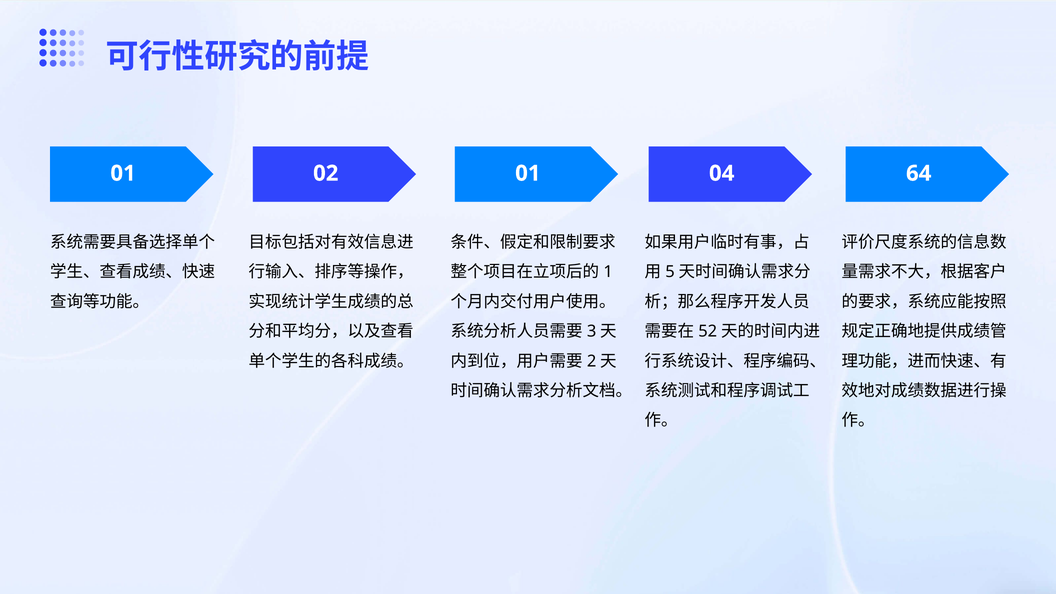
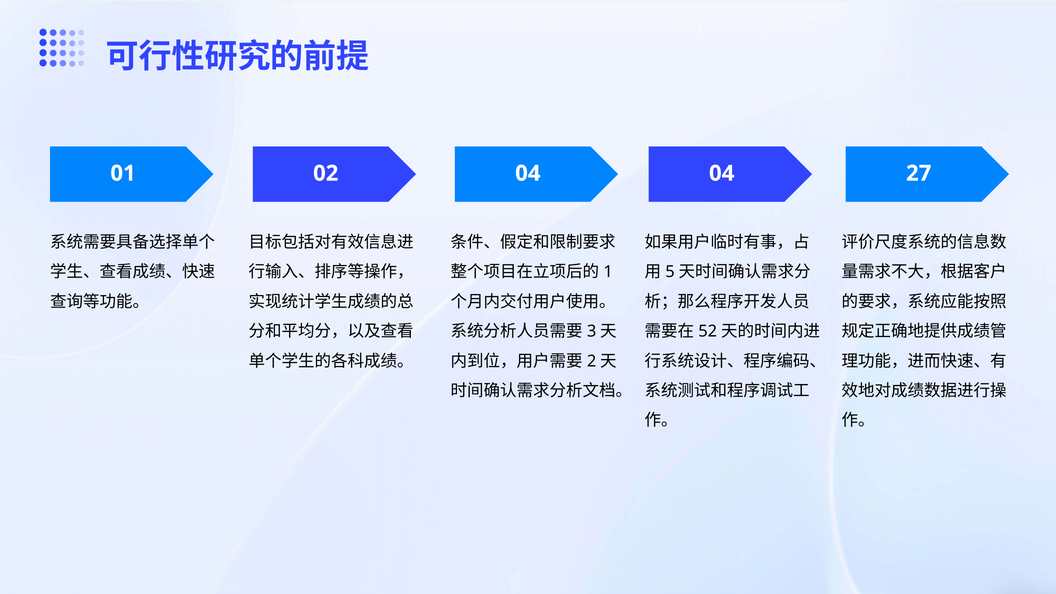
02 01: 01 -> 04 (528, 173)
64: 64 -> 27 (919, 173)
